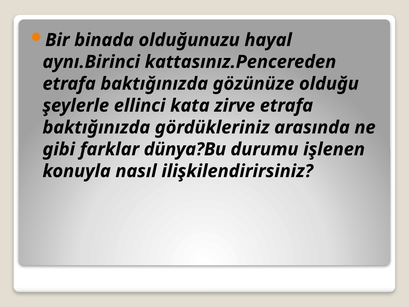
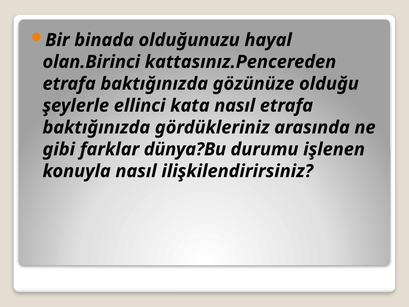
aynı.Birinci: aynı.Birinci -> olan.Birinci (91, 62)
kata zirve: zirve -> nasıl (235, 106)
